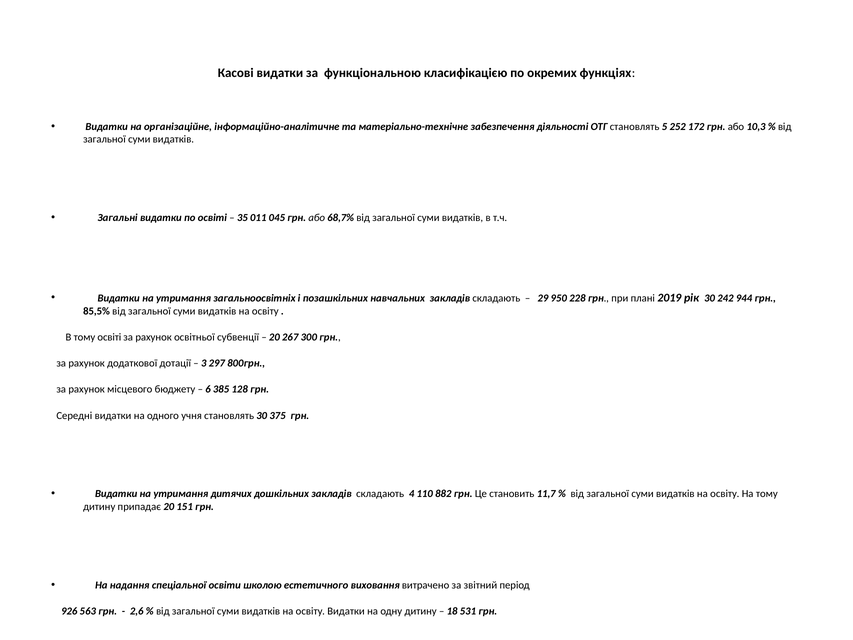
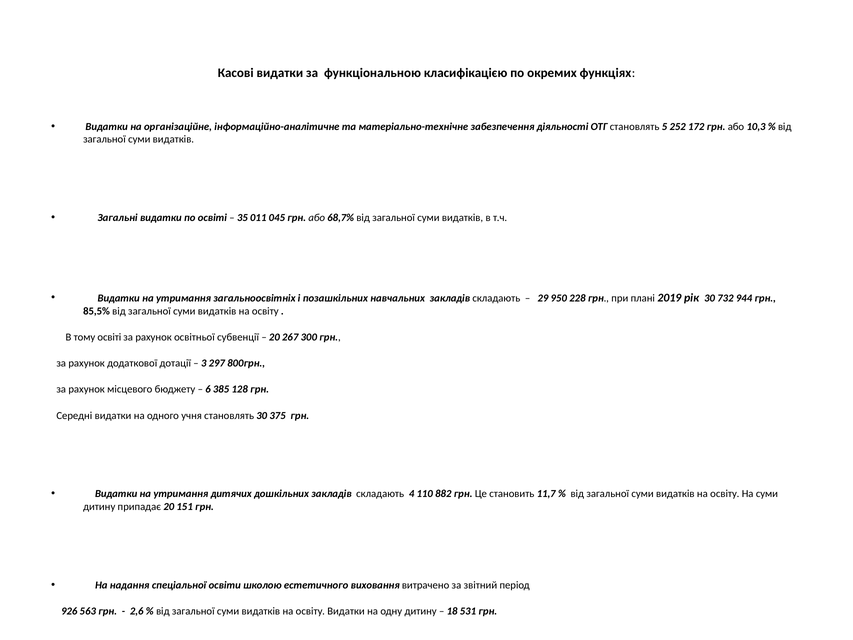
242: 242 -> 732 (725, 298)
На тому: тому -> суми (767, 494)
